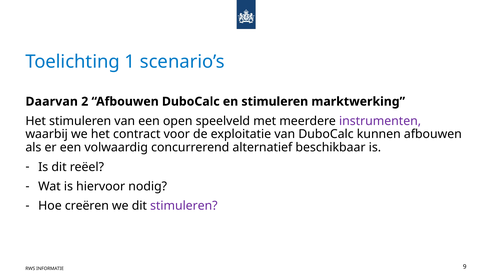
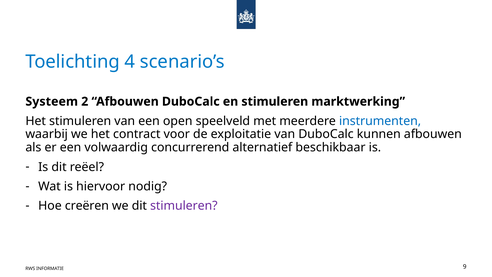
1: 1 -> 4 (130, 62)
Daarvan: Daarvan -> Systeem (52, 101)
instrumenten colour: purple -> blue (380, 121)
